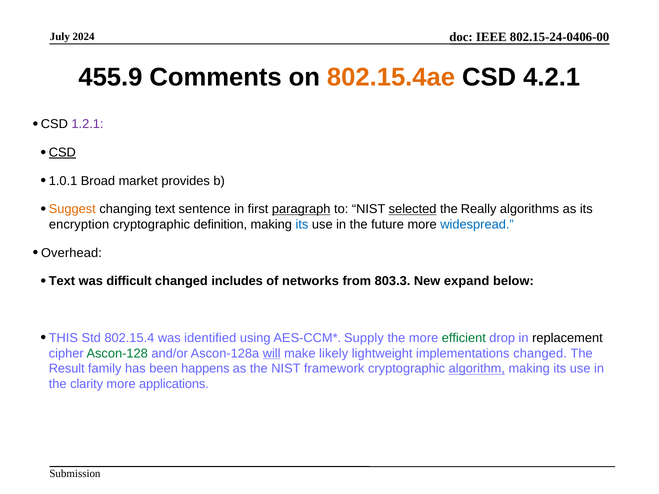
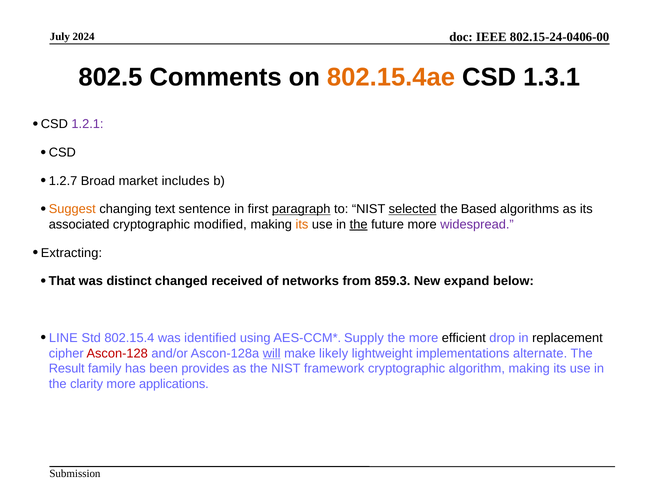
455.9: 455.9 -> 802.5 (110, 78)
4.2.1: 4.2.1 -> 1.3.1 (552, 78)
CSD underline: present -> none (62, 153)
1.0.1: 1.0.1 -> 1.2.7 (63, 181)
provides: provides -> includes (186, 181)
Really: Really -> Based (479, 209)
encryption: encryption -> associated (79, 225)
definition: definition -> modified (220, 225)
its colour: blue -> orange (302, 225)
the underline: none -> present (359, 225)
widespread colour: blue -> purple (477, 225)
Overhead: Overhead -> Extracting (71, 253)
Text: Text -> That (62, 281)
difficult: difficult -> distinct (129, 281)
includes: includes -> received (237, 281)
803.3: 803.3 -> 859.3 (393, 281)
THIS: THIS -> LINE (63, 338)
efficient colour: green -> black (464, 338)
Ascon-128 colour: green -> red (117, 353)
implementations changed: changed -> alternate (540, 353)
happens: happens -> provides (205, 369)
algorithm underline: present -> none (477, 369)
